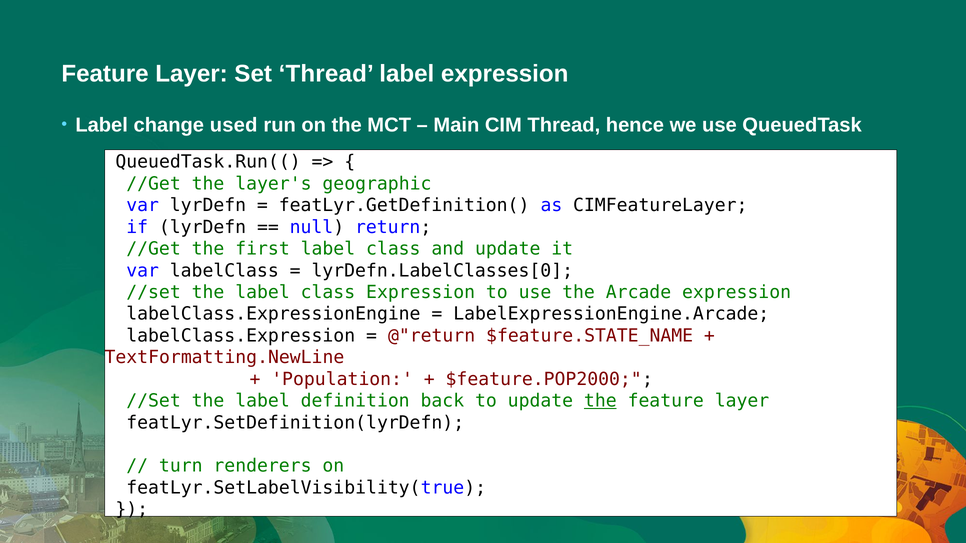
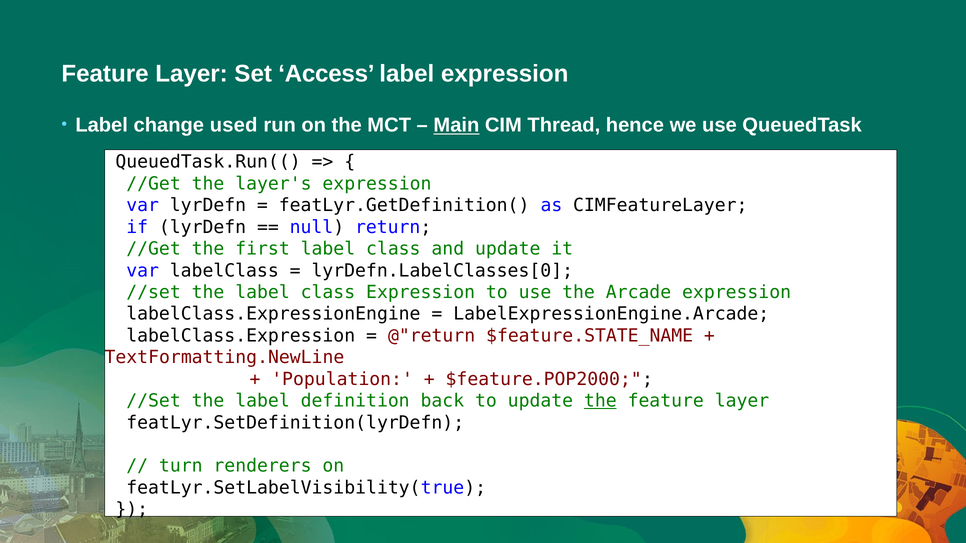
Set Thread: Thread -> Access (326, 74)
Main underline: none -> present (456, 125)
layer's geographic: geographic -> expression (377, 184)
